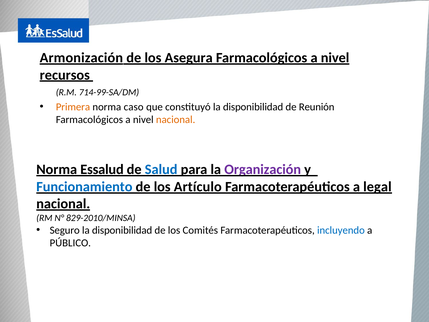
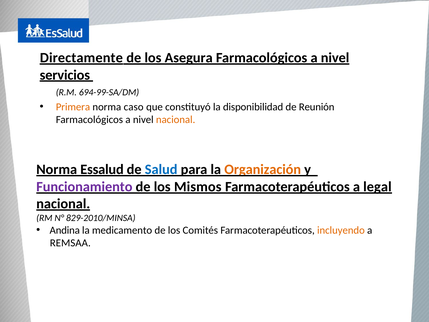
Armonización: Armonización -> Directamente (81, 58)
recursos: recursos -> servicios (65, 75)
714-99-SA/DM: 714-99-SA/DM -> 694-99-SA/DM (109, 92)
Organización colour: purple -> orange (263, 169)
Funcionamiento colour: blue -> purple (84, 187)
Artículo: Artículo -> Mismos (198, 187)
Seguro: Seguro -> Andina (65, 230)
disponibilidad: disponibilidad -> medicamento (122, 230)
incluyendo colour: blue -> orange (341, 230)
PÚBLICO: PÚBLICO -> REMSAA (70, 243)
